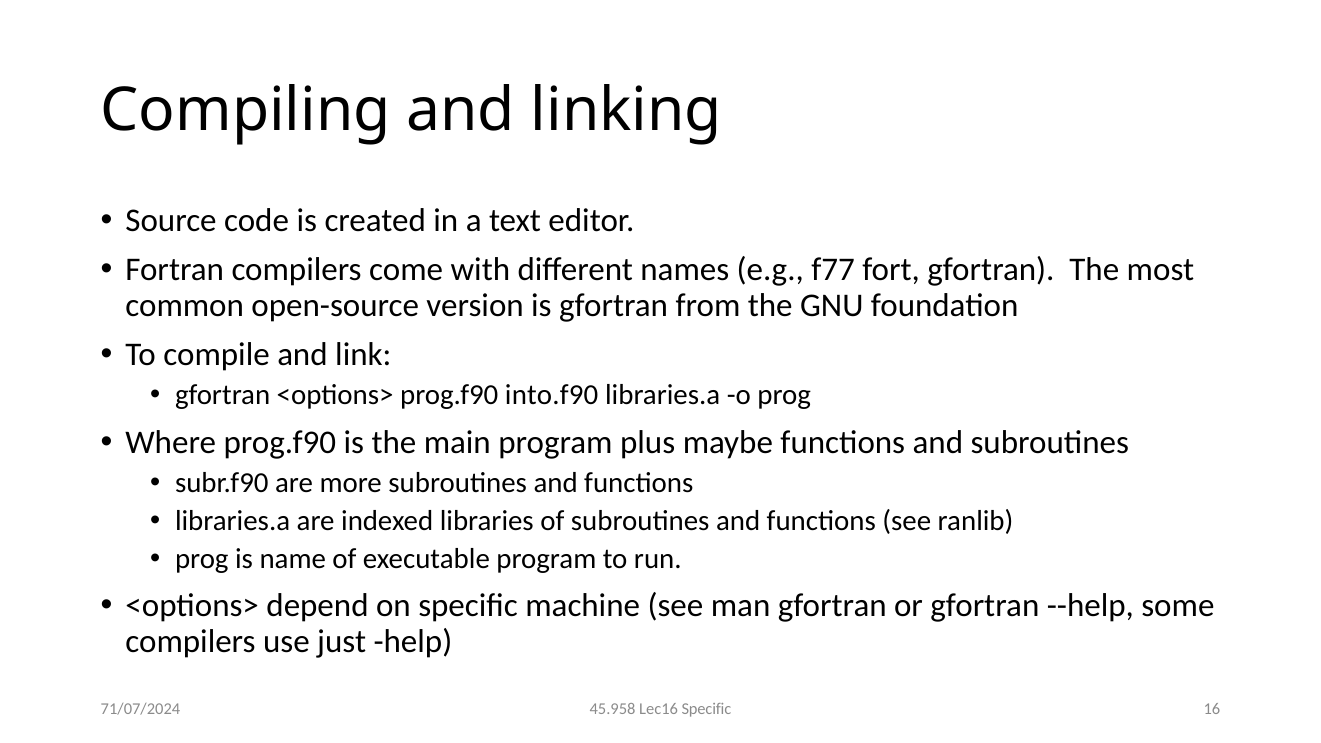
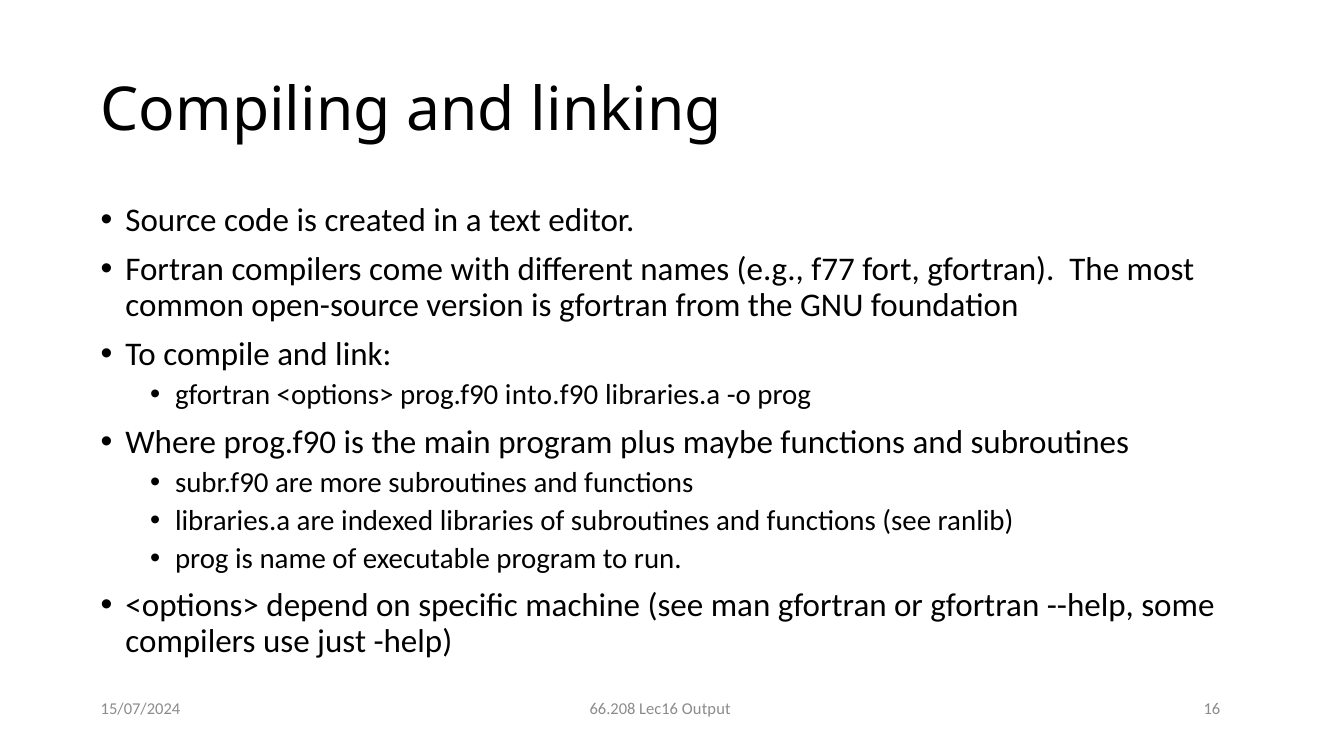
45.958: 45.958 -> 66.208 (613, 709)
Lec16 Specific: Specific -> Output (706, 709)
71/07/2024: 71/07/2024 -> 15/07/2024 (140, 710)
